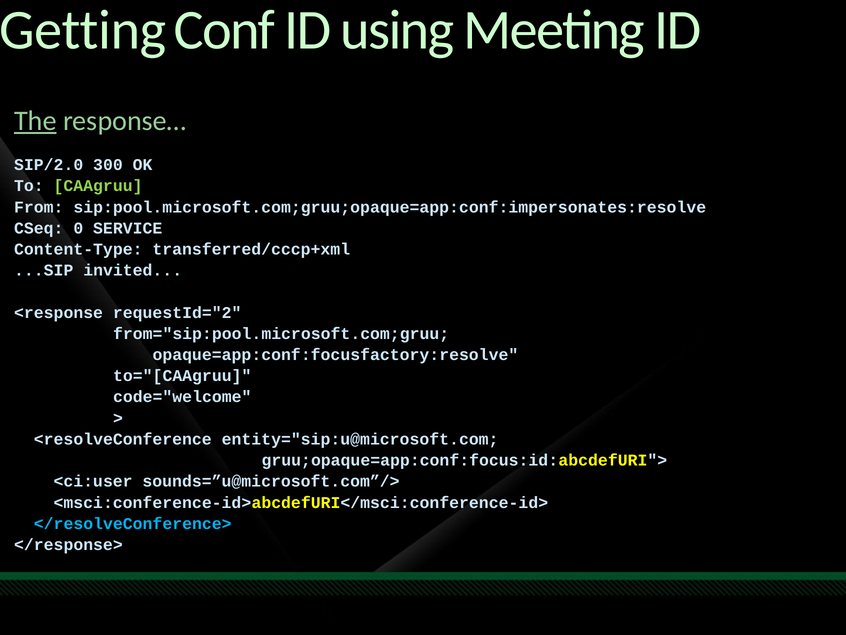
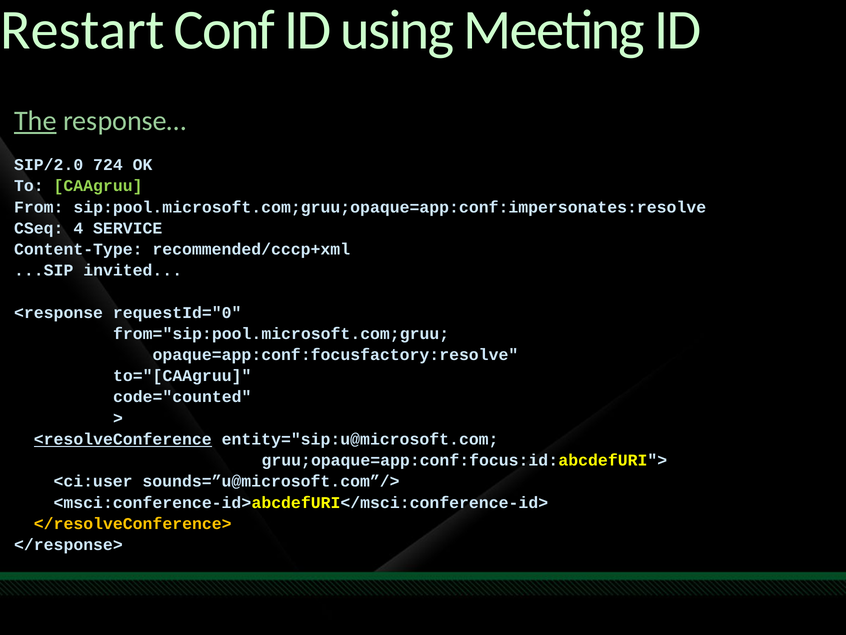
Getting: Getting -> Restart (82, 30)
300: 300 -> 724 (108, 165)
0: 0 -> 4 (78, 228)
transferred/cccp+xml: transferred/cccp+xml -> recommended/cccp+xml (251, 249)
requestId="2: requestId="2 -> requestId="0 (177, 312)
code="welcome: code="welcome -> code="counted (182, 397)
<resolveConference underline: none -> present (123, 439)
</resolveConference> colour: light blue -> yellow (133, 523)
